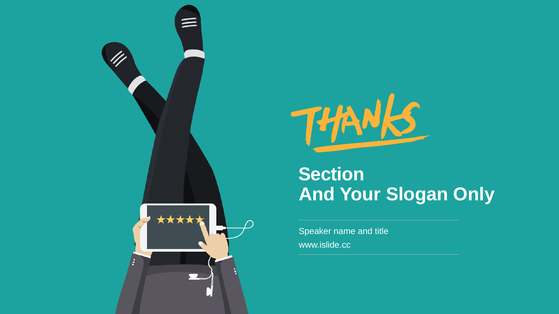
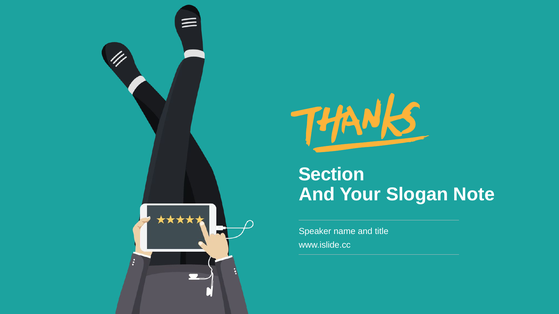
Only: Only -> Note (474, 195)
